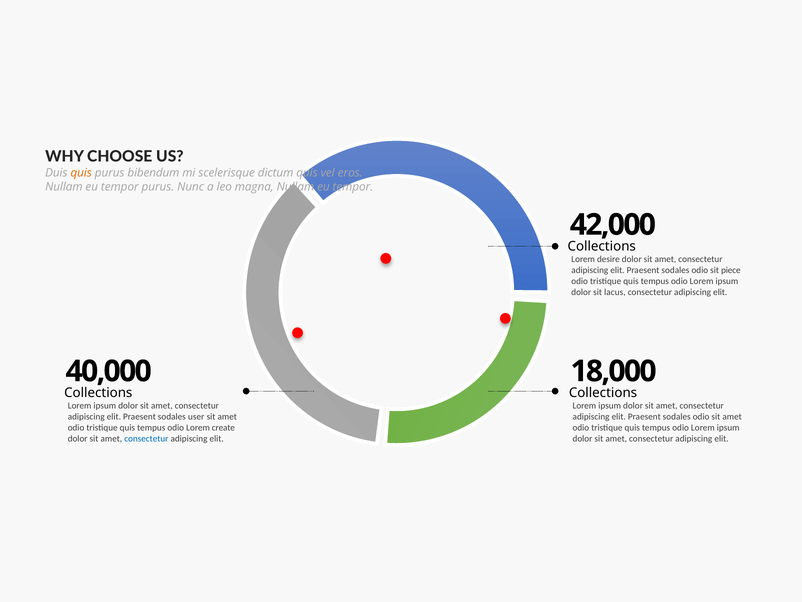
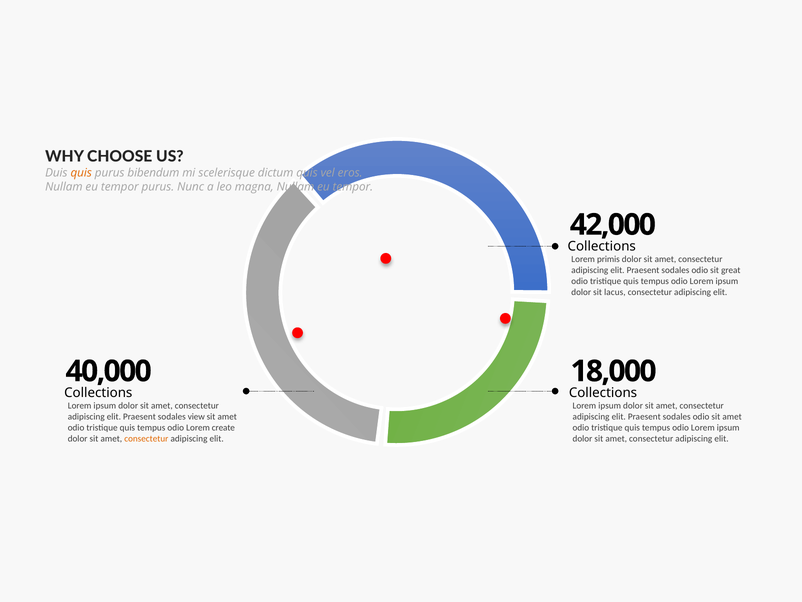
desire: desire -> primis (608, 259)
piece: piece -> great (731, 270)
user: user -> view (196, 416)
consectetur colour: blue -> orange (146, 438)
